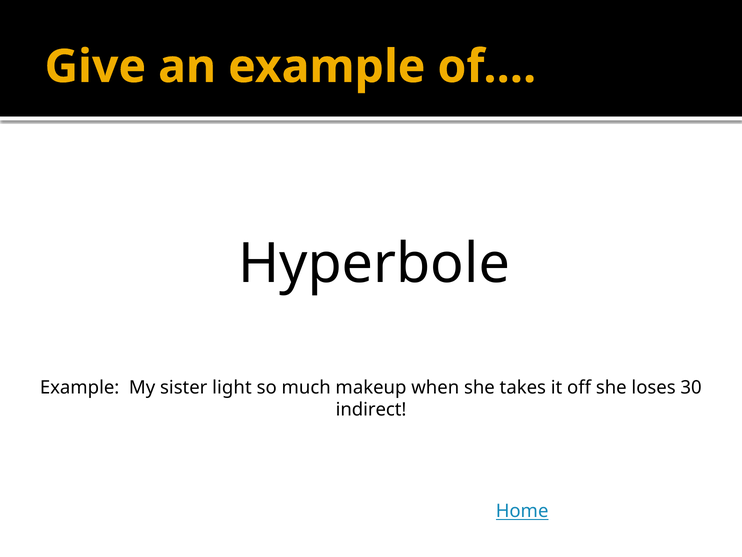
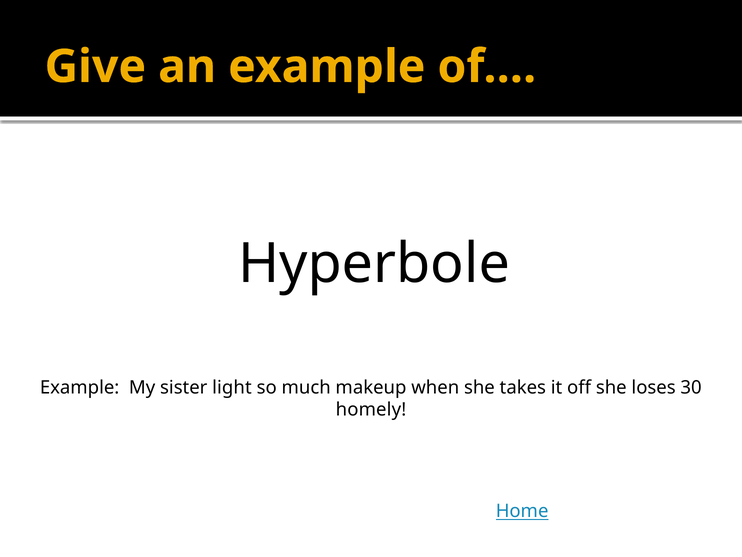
indirect: indirect -> homely (371, 409)
